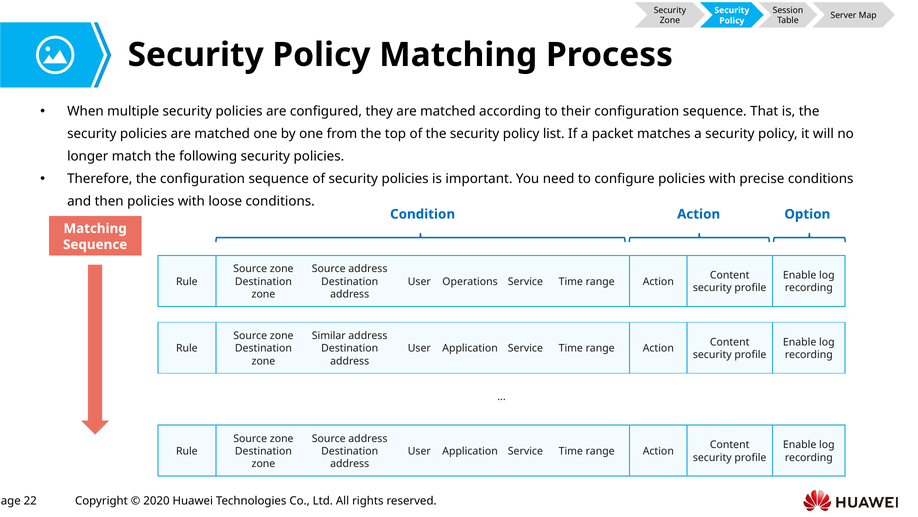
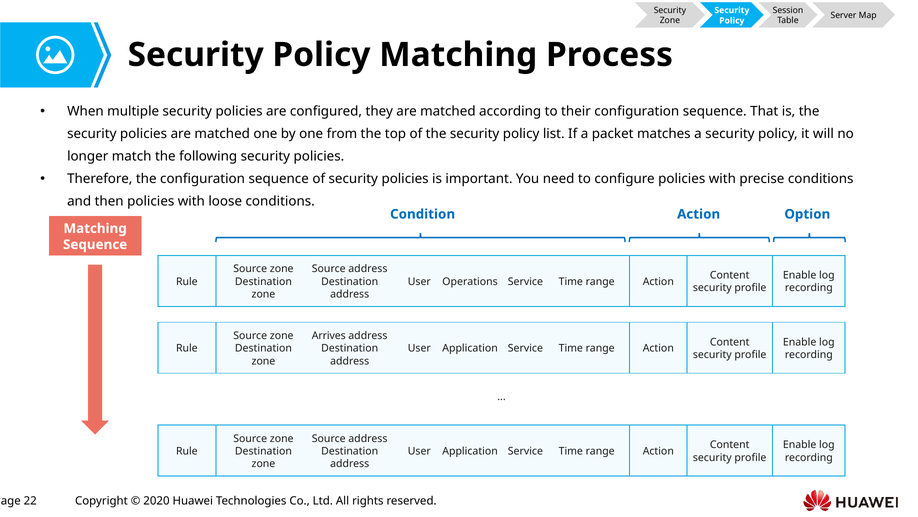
Similar: Similar -> Arrives (329, 335)
